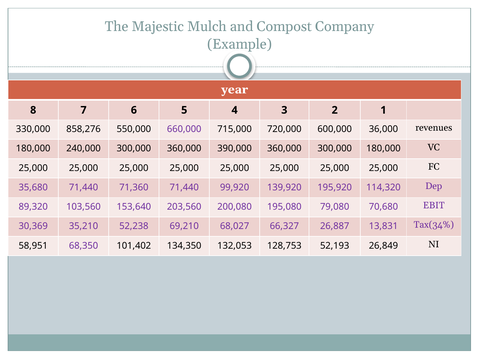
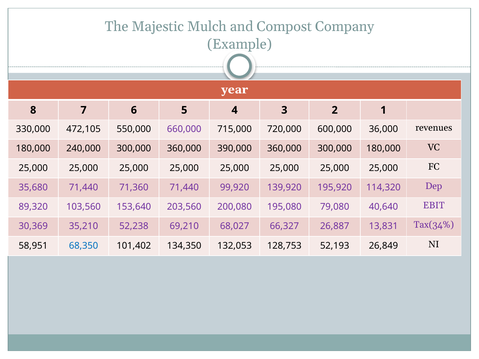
858,276: 858,276 -> 472,105 (83, 129)
70,680: 70,680 -> 40,640 (383, 207)
68,350 colour: purple -> blue (84, 246)
